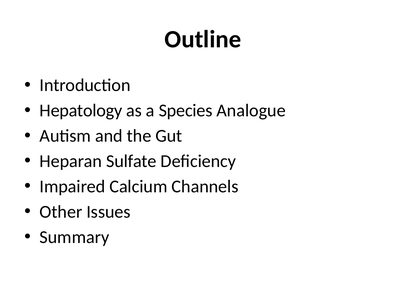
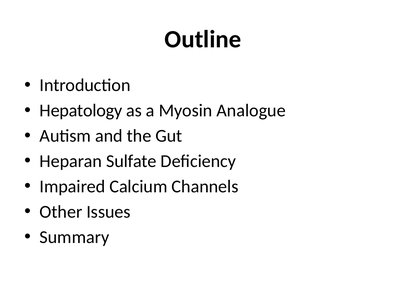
Species: Species -> Myosin (186, 110)
